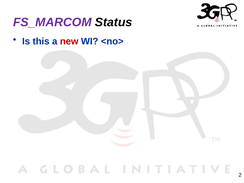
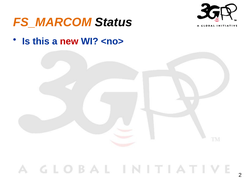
FS_MARCOM colour: purple -> orange (52, 22)
